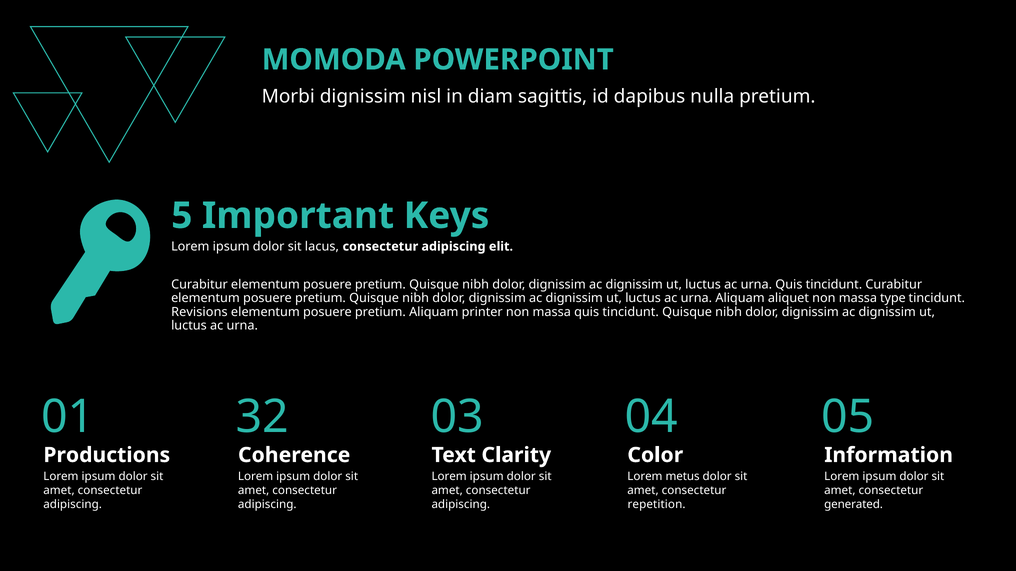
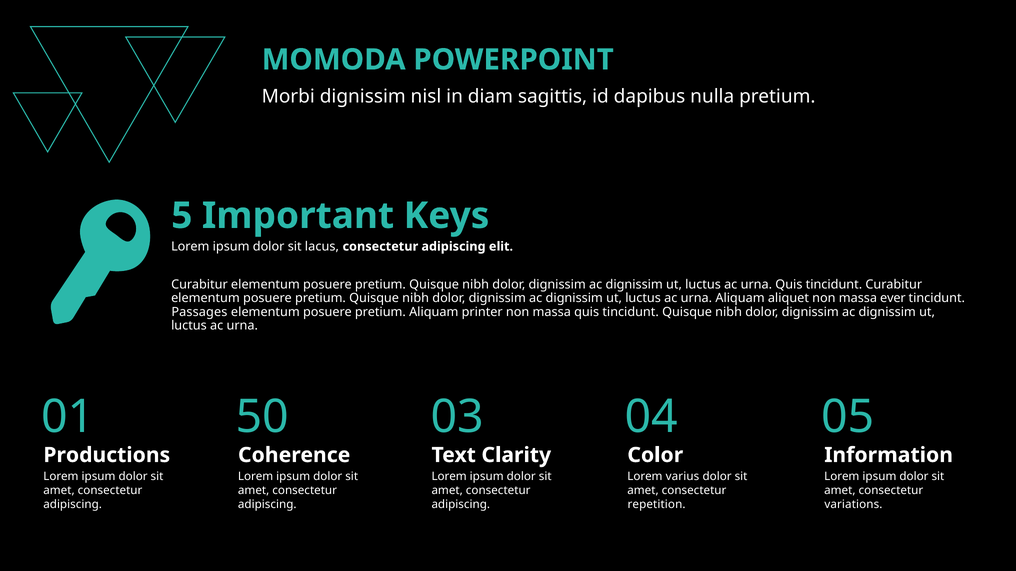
type: type -> ever (893, 298)
Revisions: Revisions -> Passages (199, 312)
32: 32 -> 50 (262, 417)
metus: metus -> varius (682, 477)
generated: generated -> variations (853, 505)
